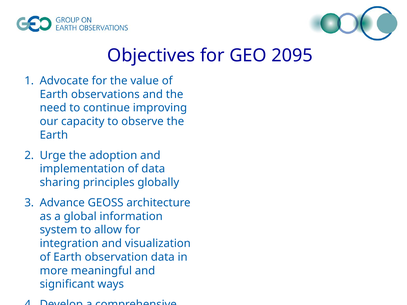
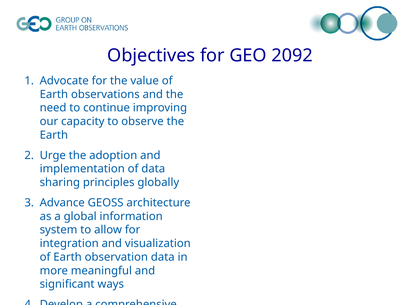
2095: 2095 -> 2092 (292, 55)
